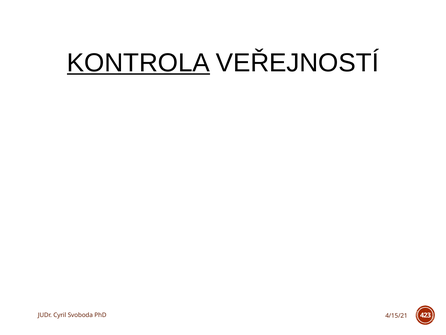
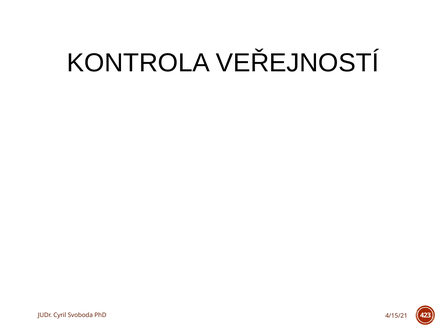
KONTROLA underline: present -> none (138, 63)
